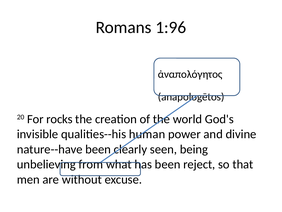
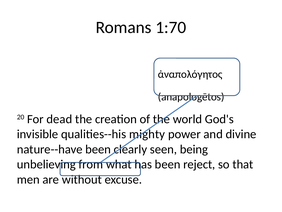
1:96: 1:96 -> 1:70 (171, 27)
rocks: rocks -> dead (59, 119)
human: human -> mighty (147, 134)
